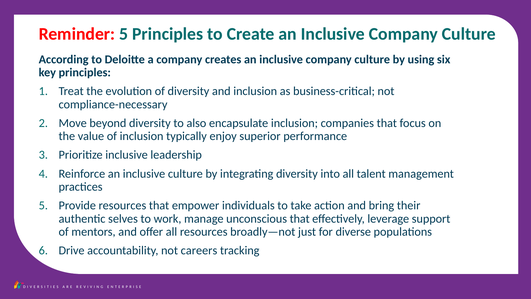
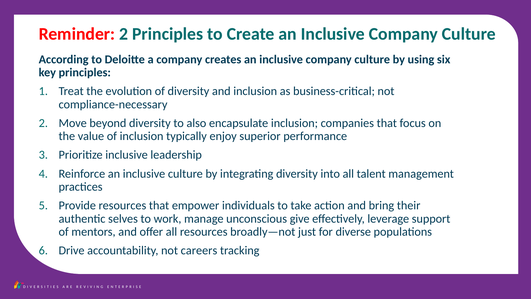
Reminder 5: 5 -> 2 (124, 34)
unconscious that: that -> give (300, 218)
